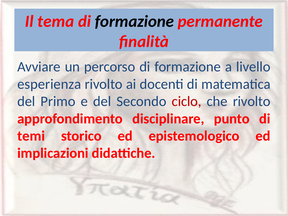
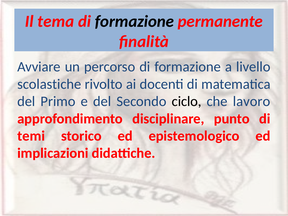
esperienza: esperienza -> scolastiche (49, 84)
ciclo colour: red -> black (187, 101)
che rivolto: rivolto -> lavoro (252, 101)
